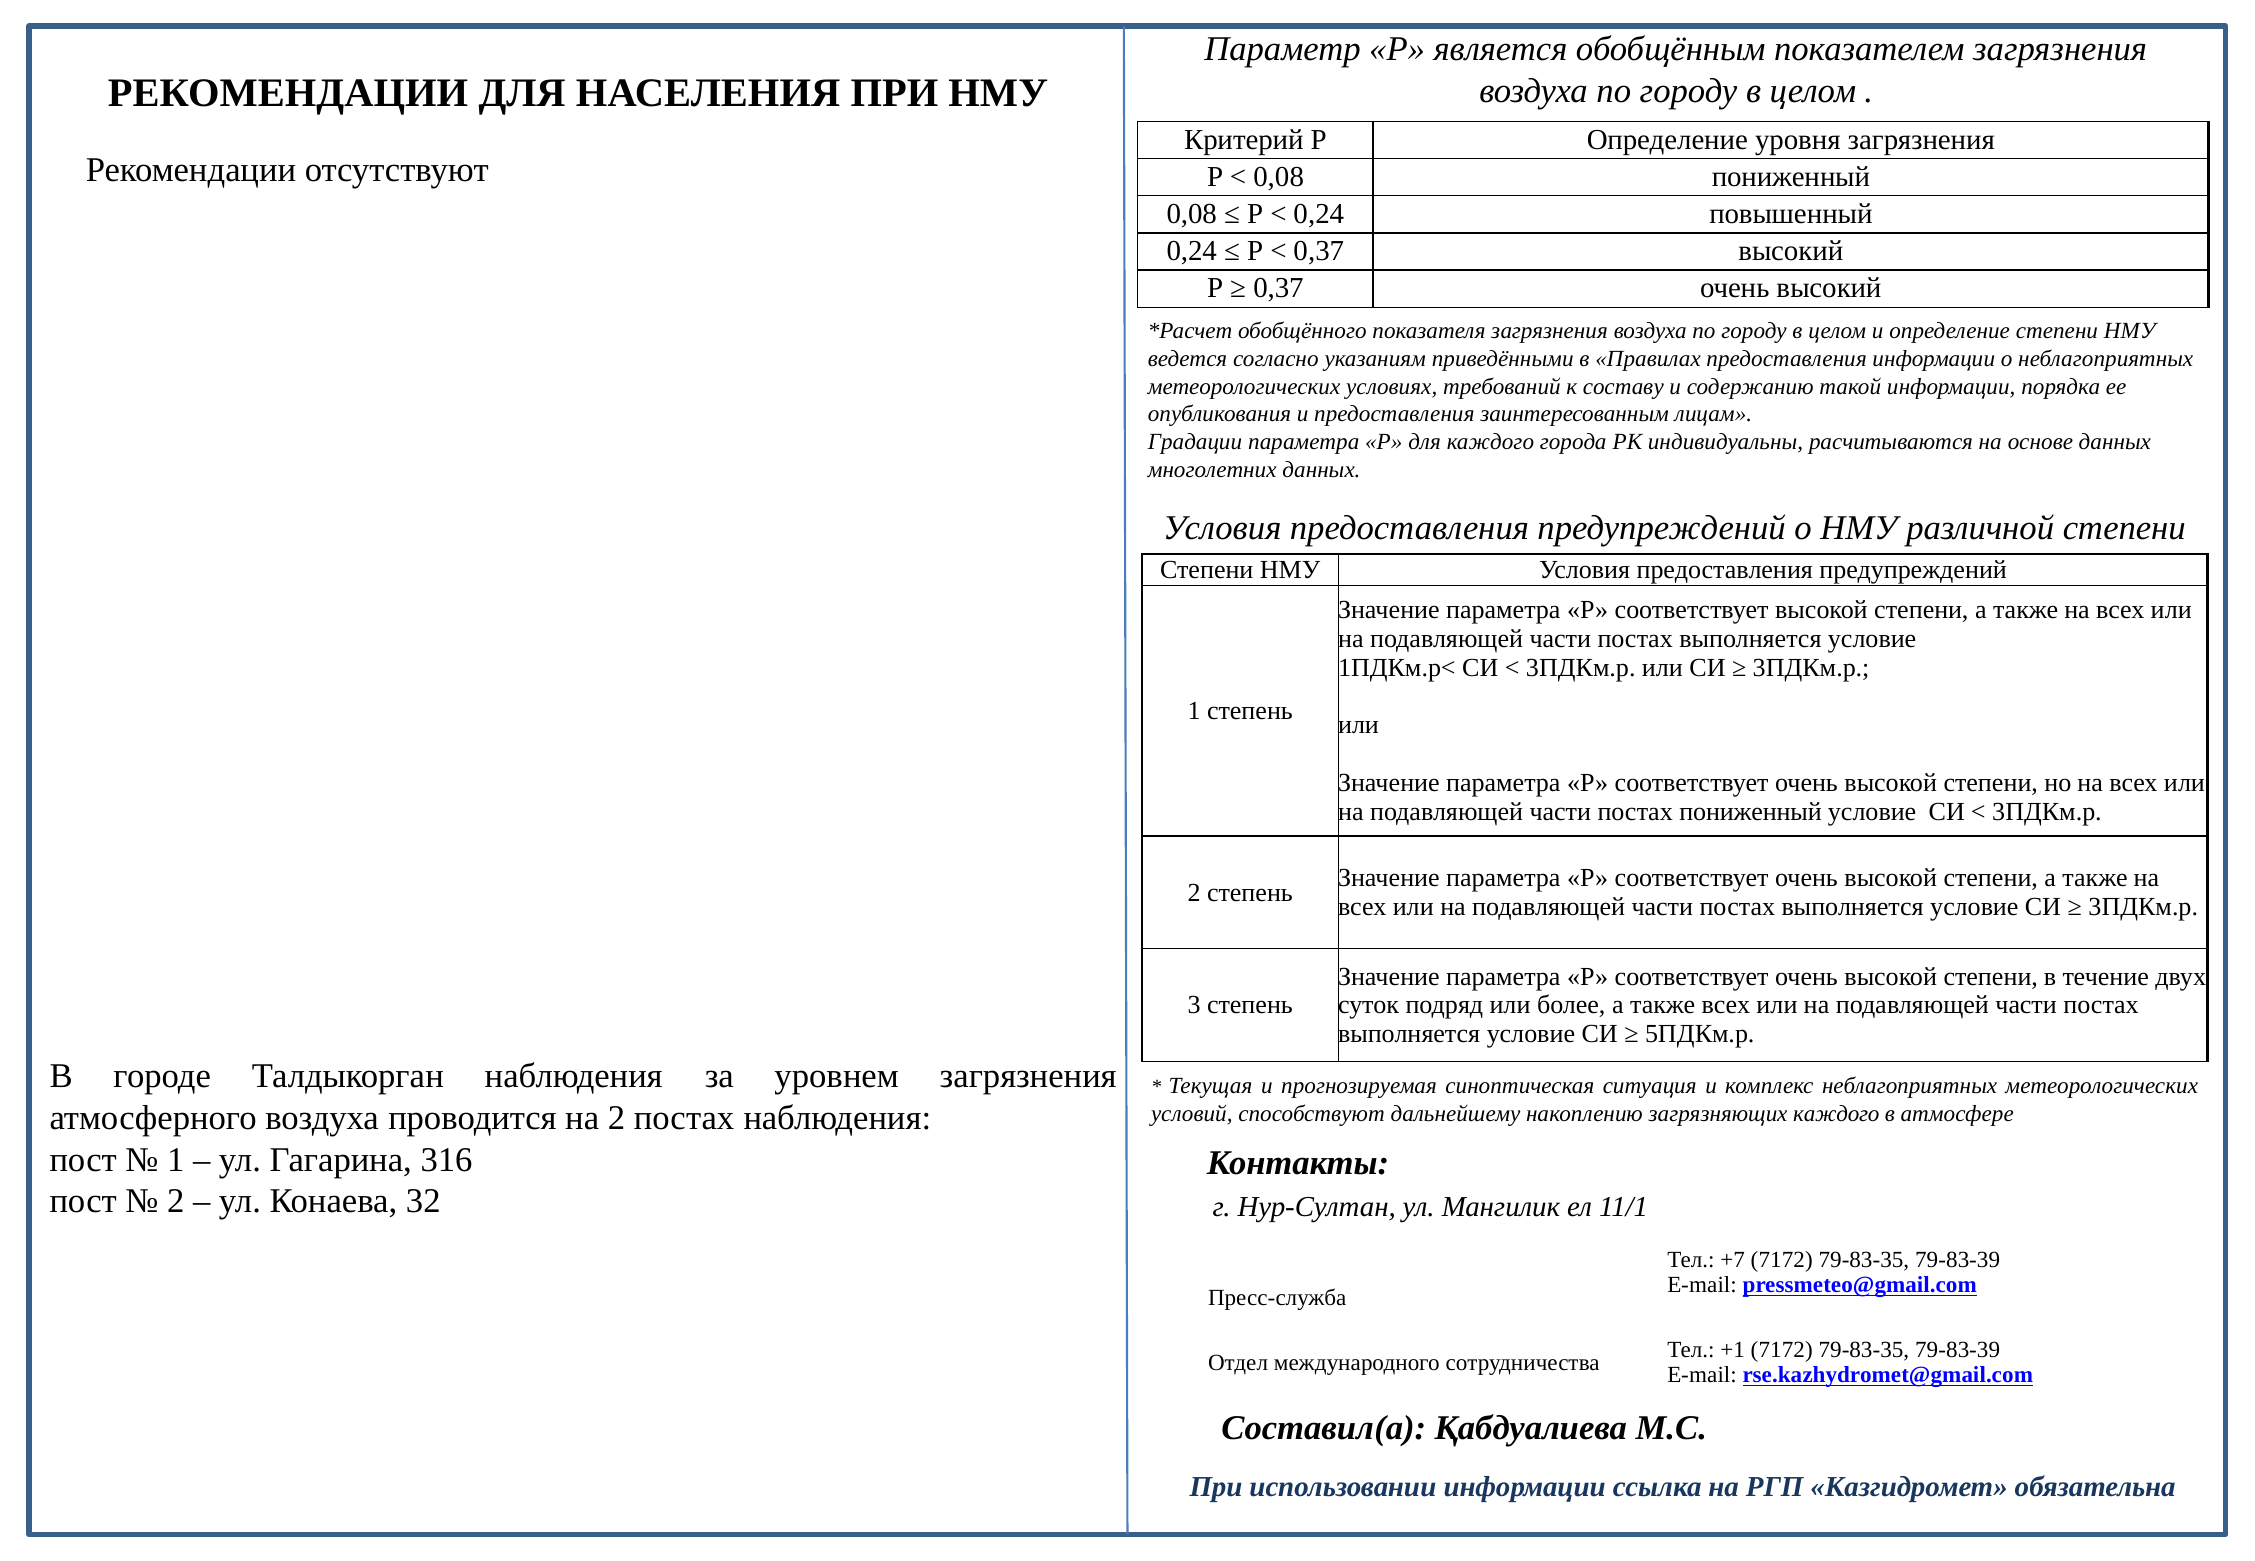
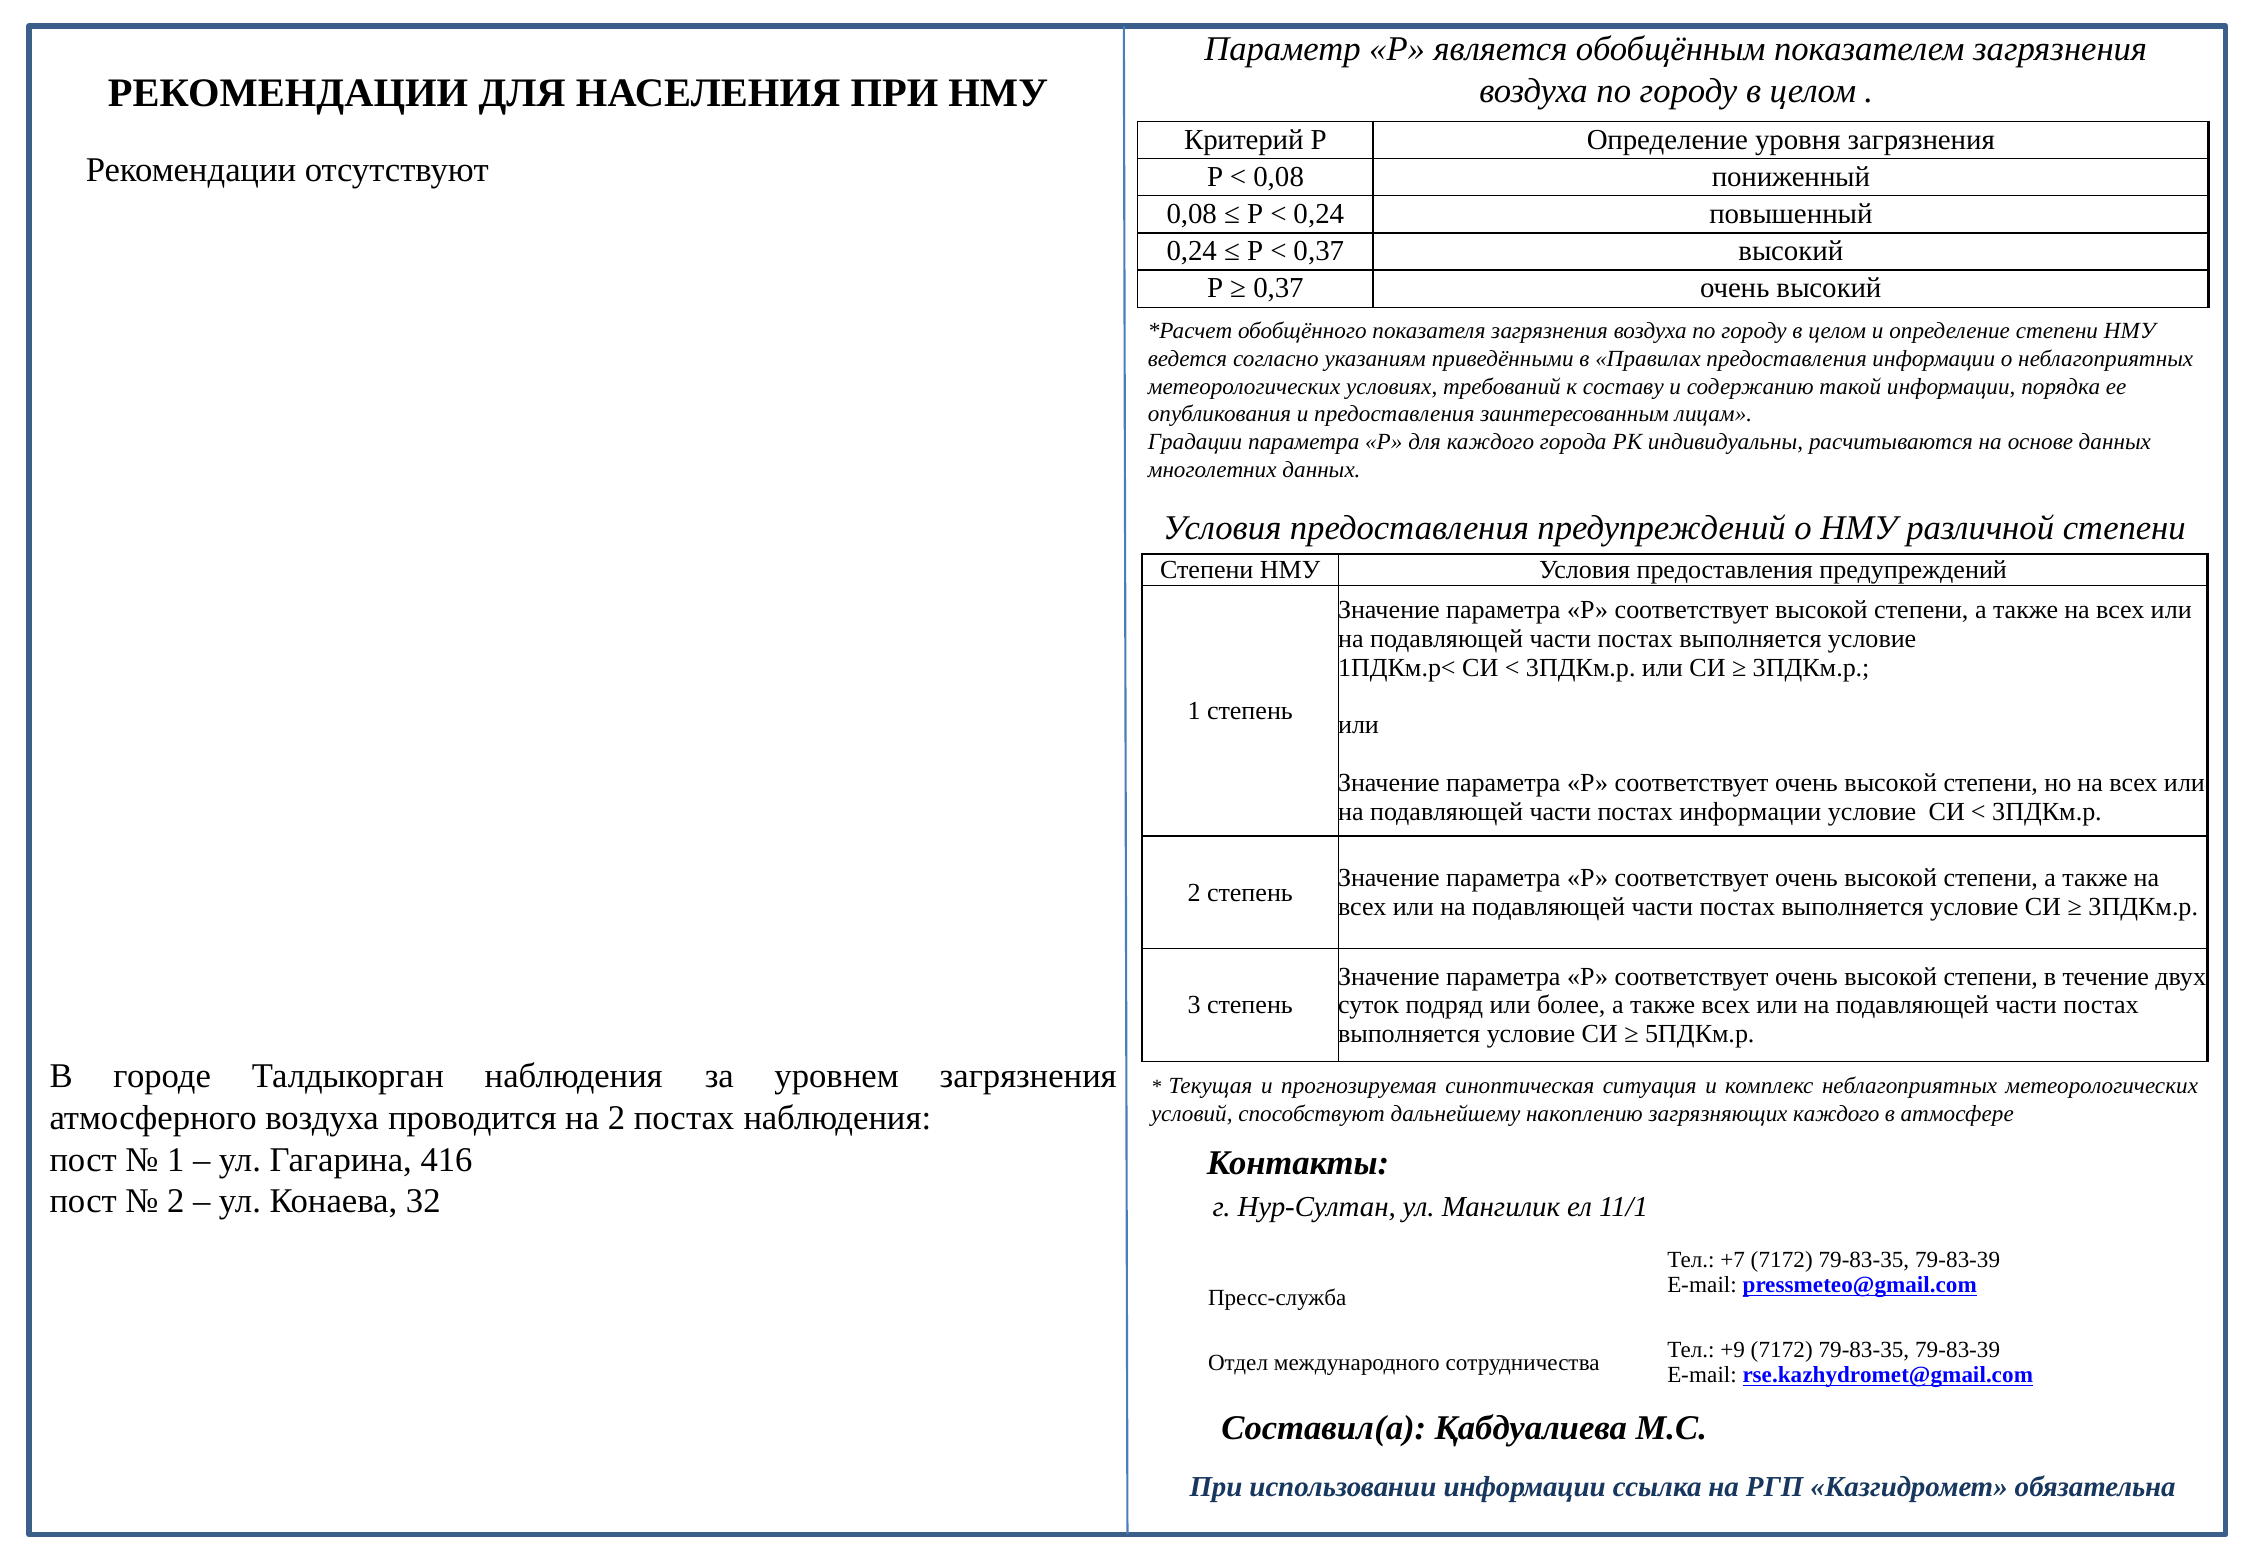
постах пониженный: пониженный -> информации (1750, 812)
316: 316 -> 416 (446, 1160)
+1: +1 -> +9 (1733, 1350)
